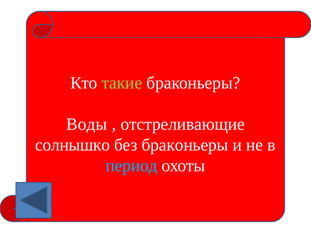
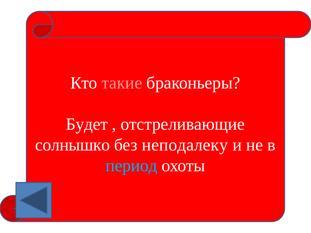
такие colour: light green -> pink (122, 83)
Воды: Воды -> Будет (87, 124)
без браконьеры: браконьеры -> неподалеку (185, 145)
